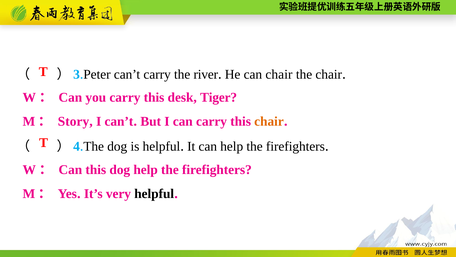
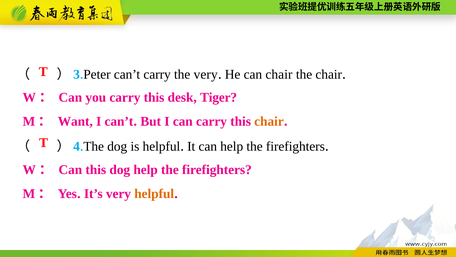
the river: river -> very (206, 74)
Story: Story -> Want (75, 121)
helpful colour: black -> orange (154, 193)
